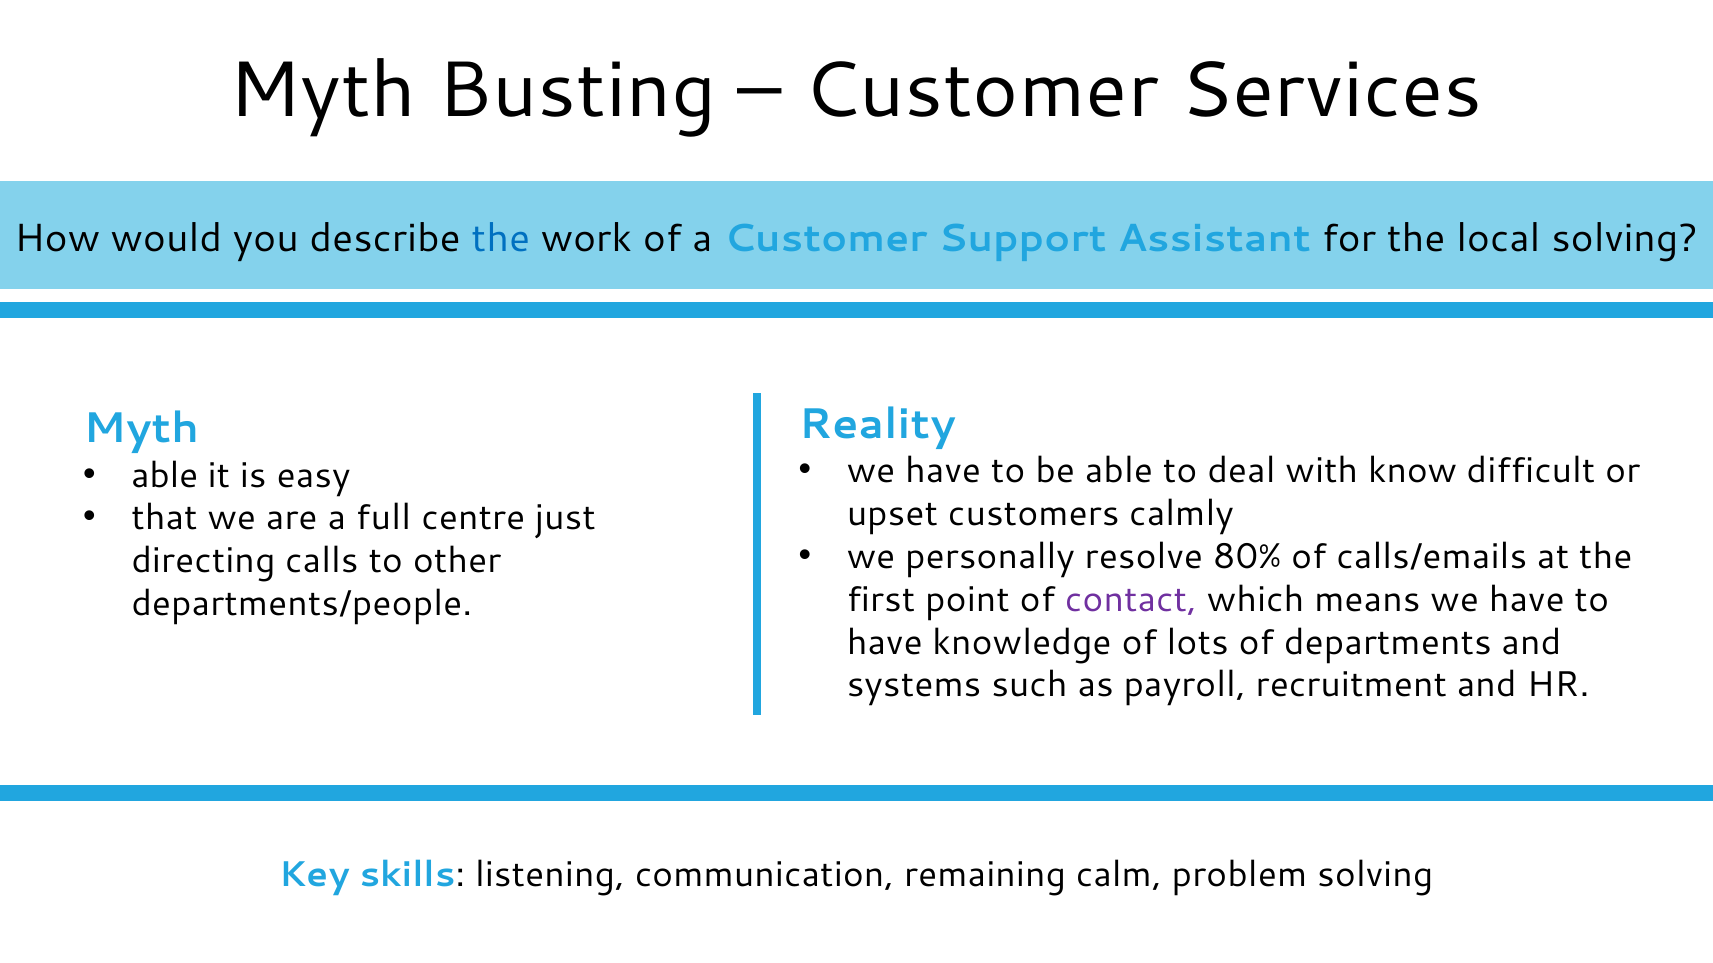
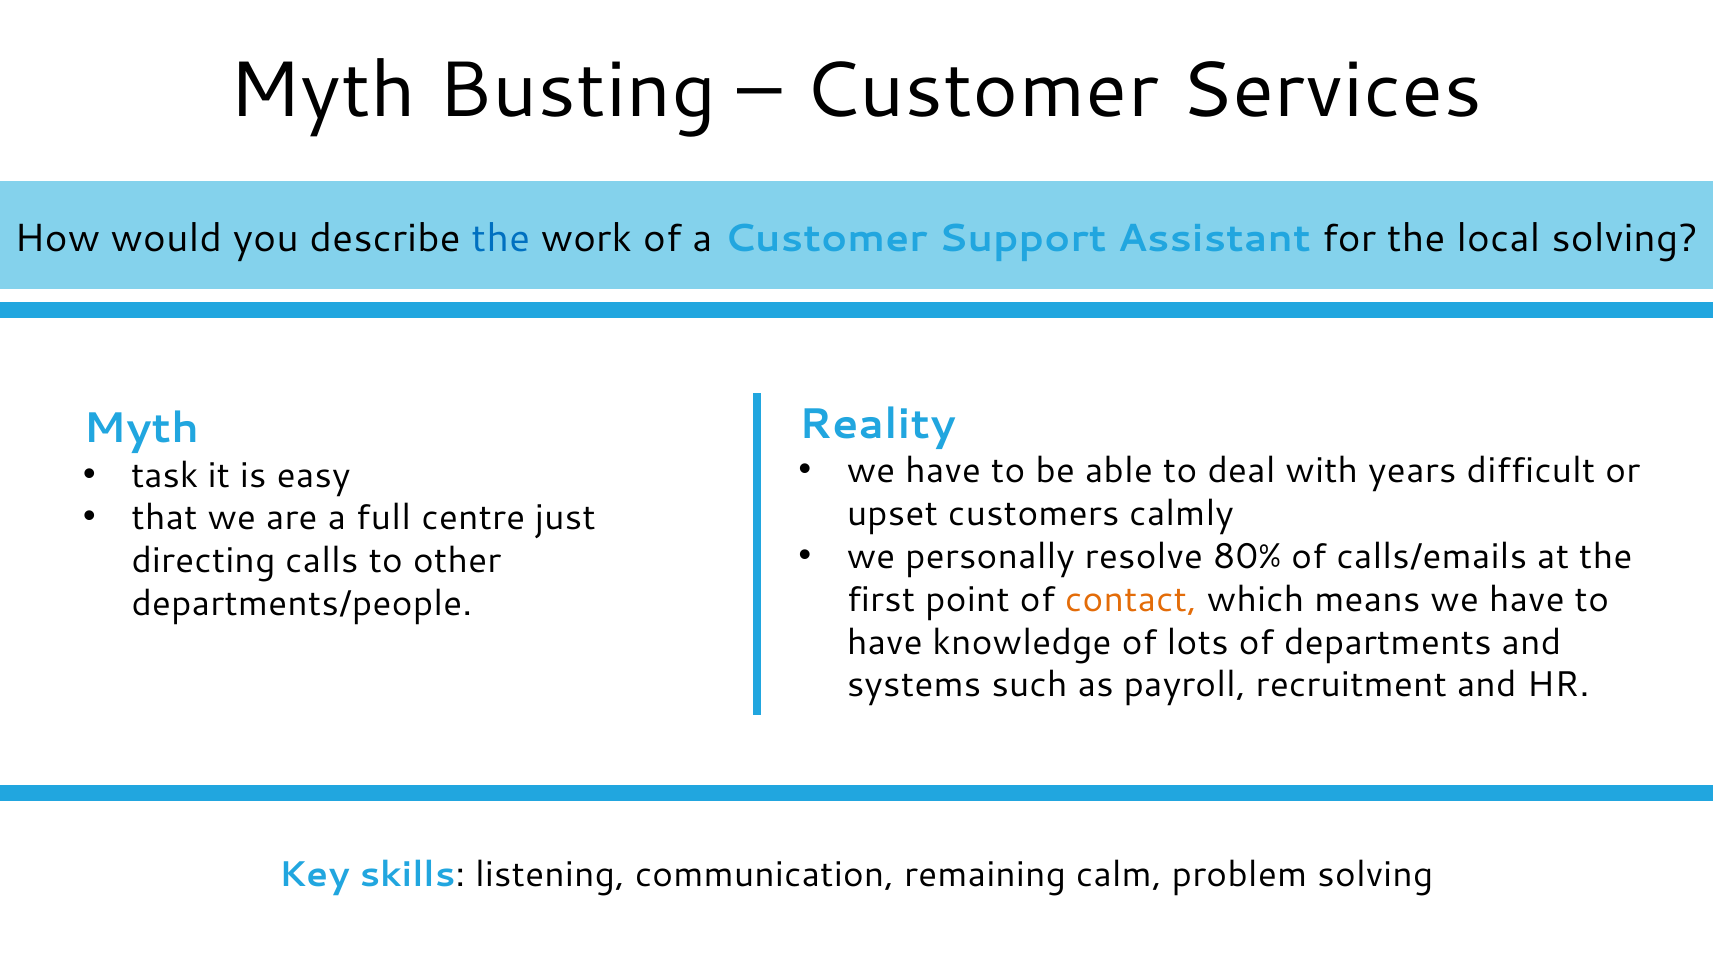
know: know -> years (1412, 471)
able: able -> task (165, 476)
contact colour: purple -> orange (1131, 600)
